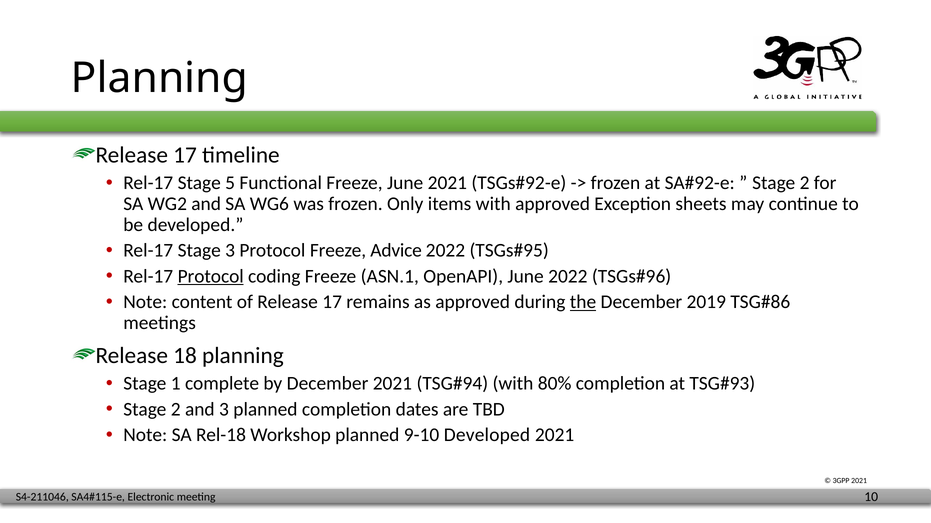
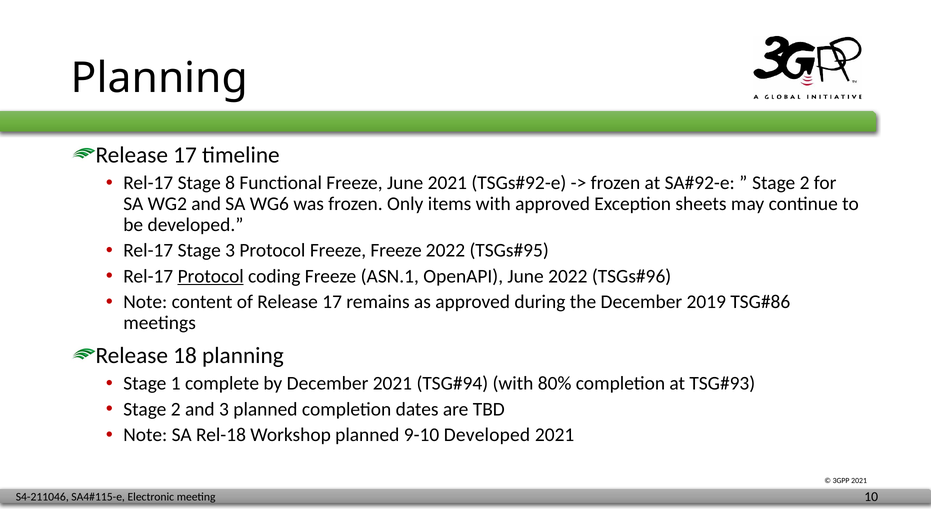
5: 5 -> 8 (230, 183)
Freeze Advice: Advice -> Freeze (396, 251)
the underline: present -> none (583, 302)
